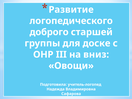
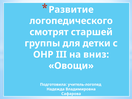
доброго: доброго -> смотрят (49, 32)
доске: доске -> детки (97, 43)
